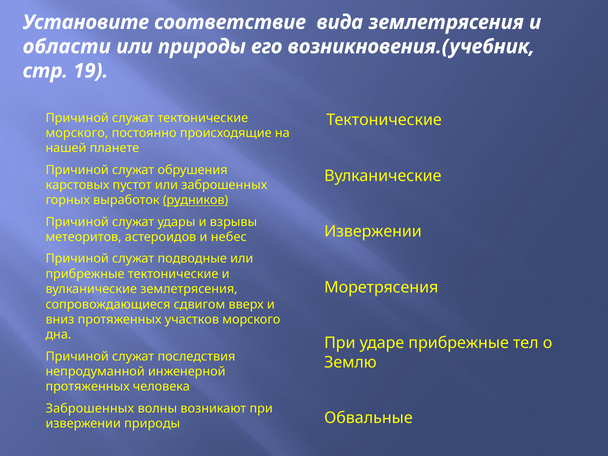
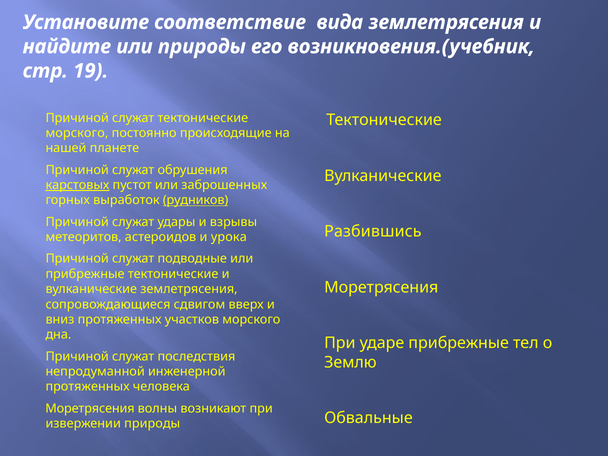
области: области -> найдите (67, 47)
карстовых underline: none -> present (77, 185)
Извержении: Извержении -> Разбившись (373, 232)
небес: небес -> урока (229, 237)
Заброшенных: Заброшенных -> Моретрясения (90, 408)
